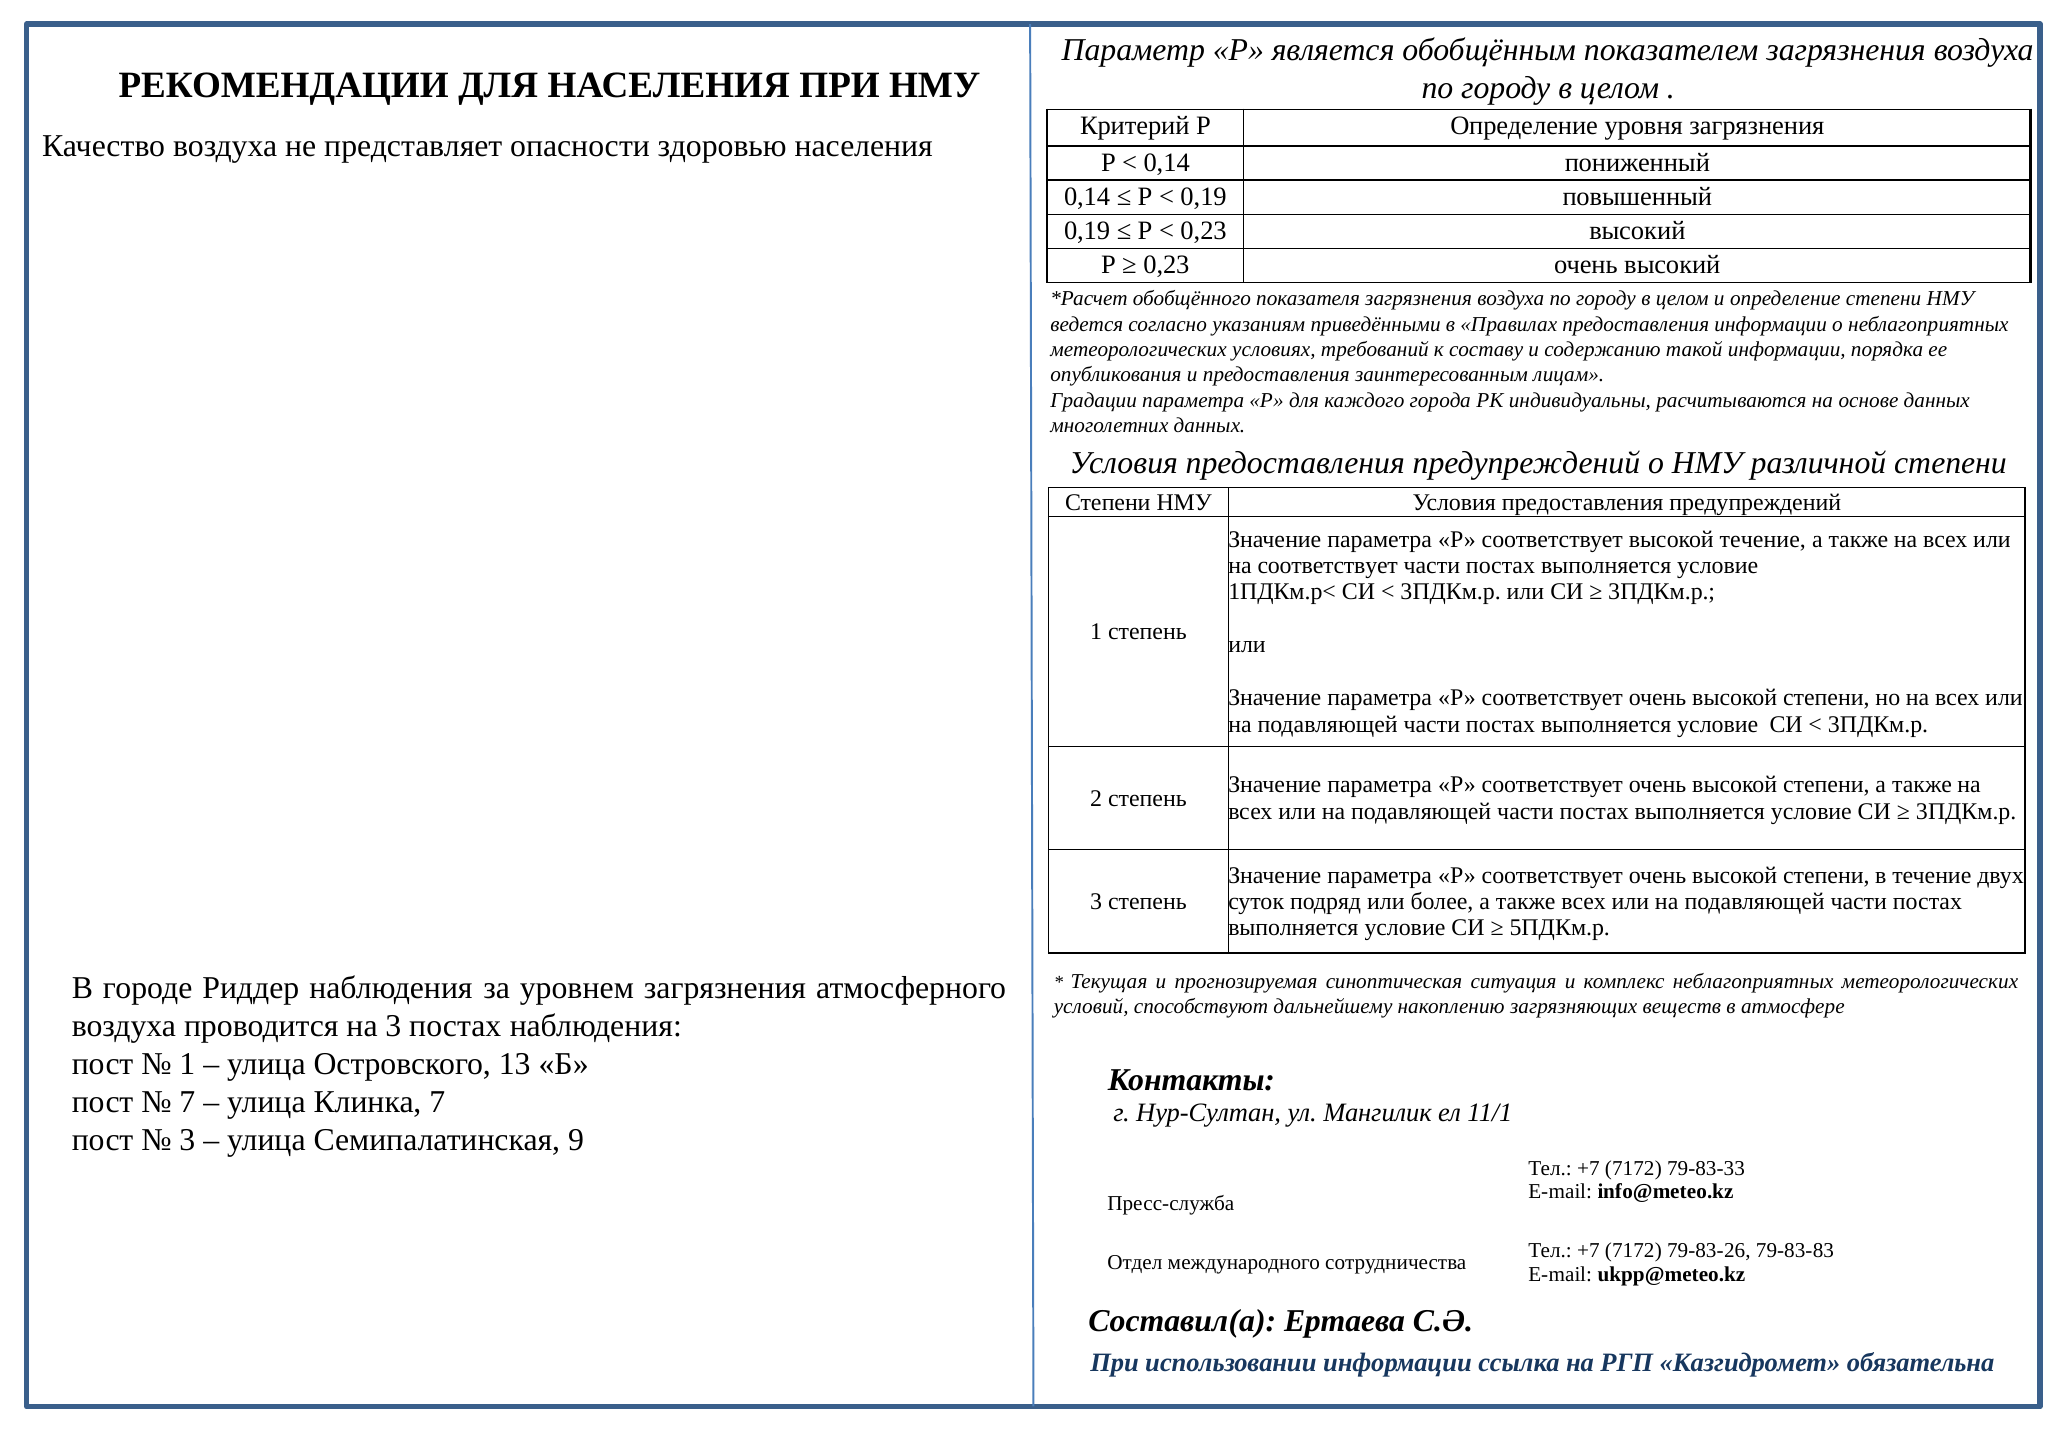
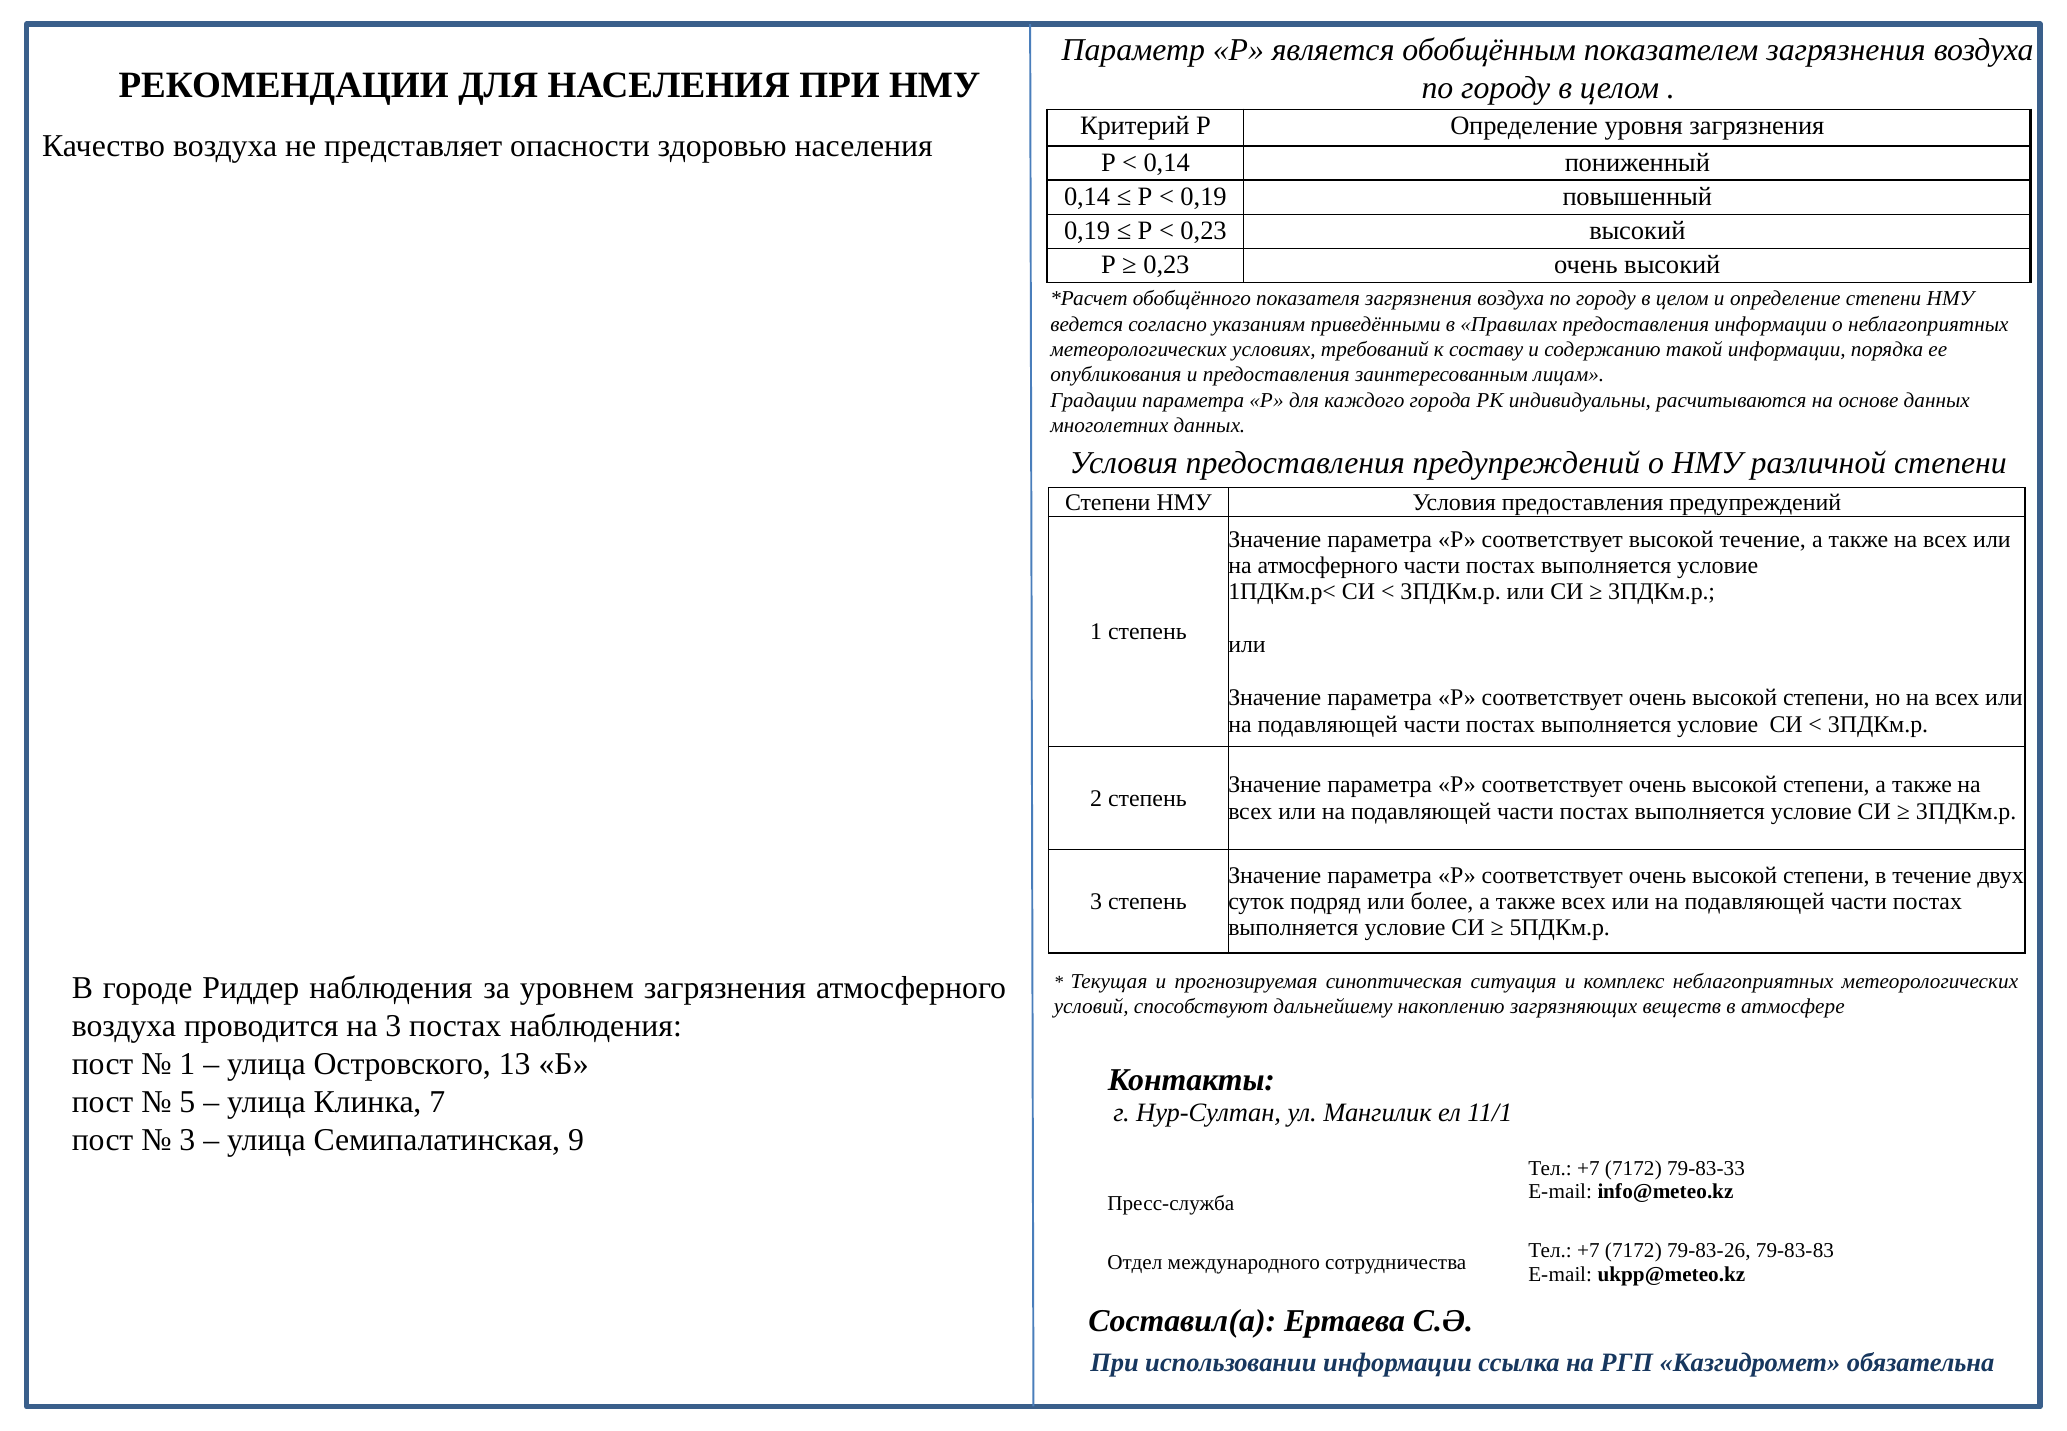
на соответствует: соответствует -> атмосферного (1328, 566)
7: 7 -> 5 (187, 1102)
